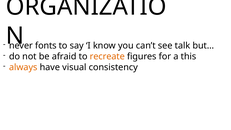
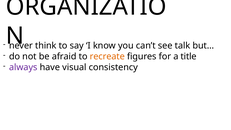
fonts: fonts -> think (46, 46)
this: this -> title (189, 56)
always colour: orange -> purple (23, 67)
